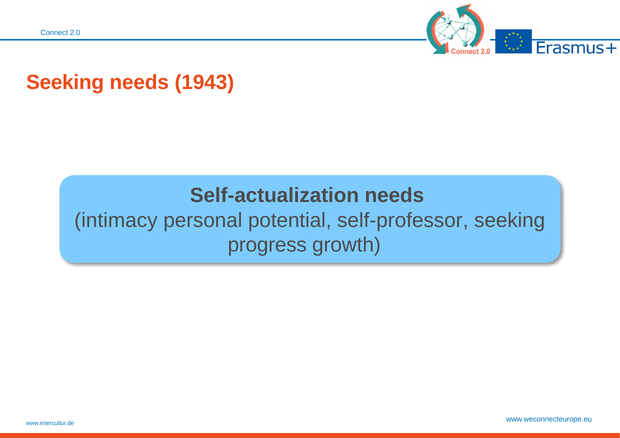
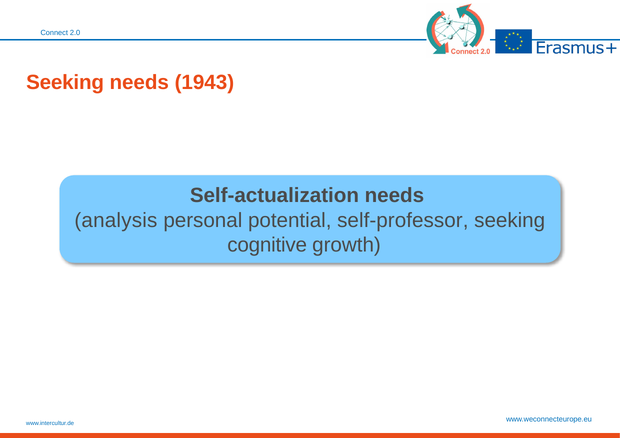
intimacy: intimacy -> analysis (116, 221)
progress: progress -> cognitive (267, 245)
